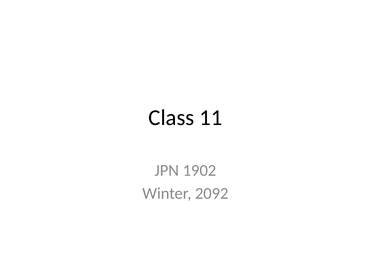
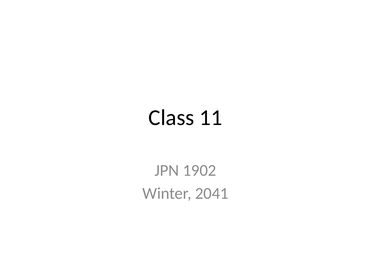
2092: 2092 -> 2041 (212, 194)
